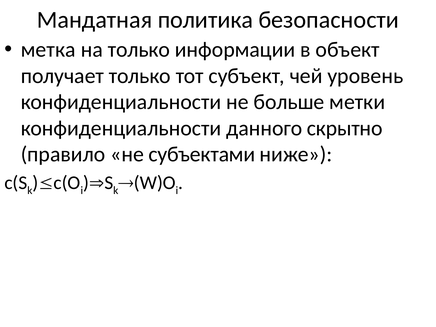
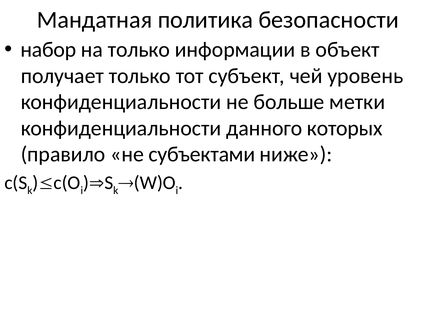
метка: метка -> набор (48, 50)
скрытно: скрытно -> которых (345, 128)
